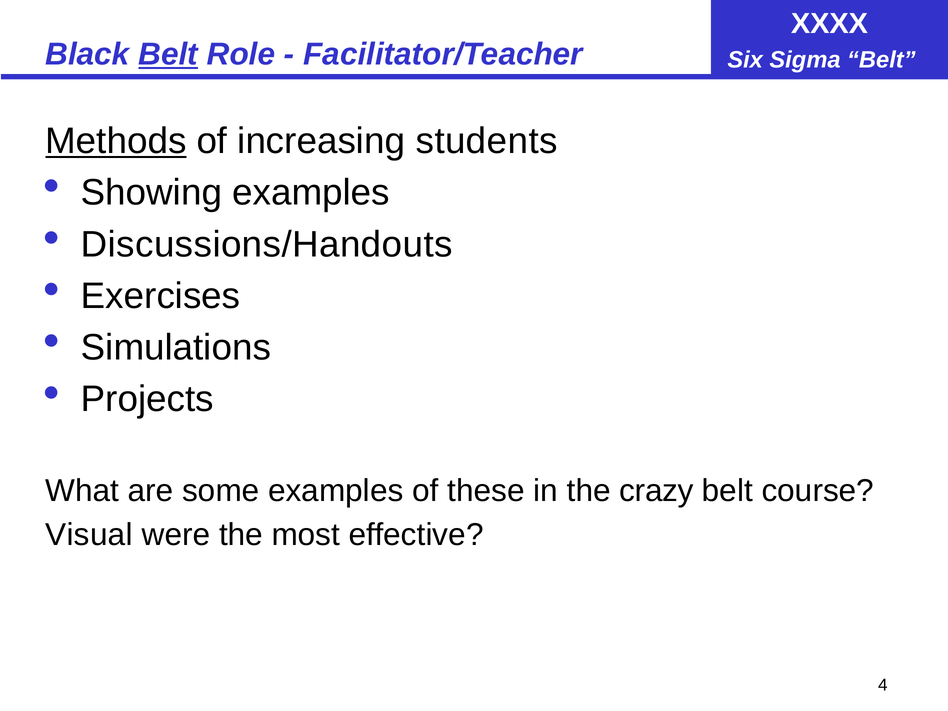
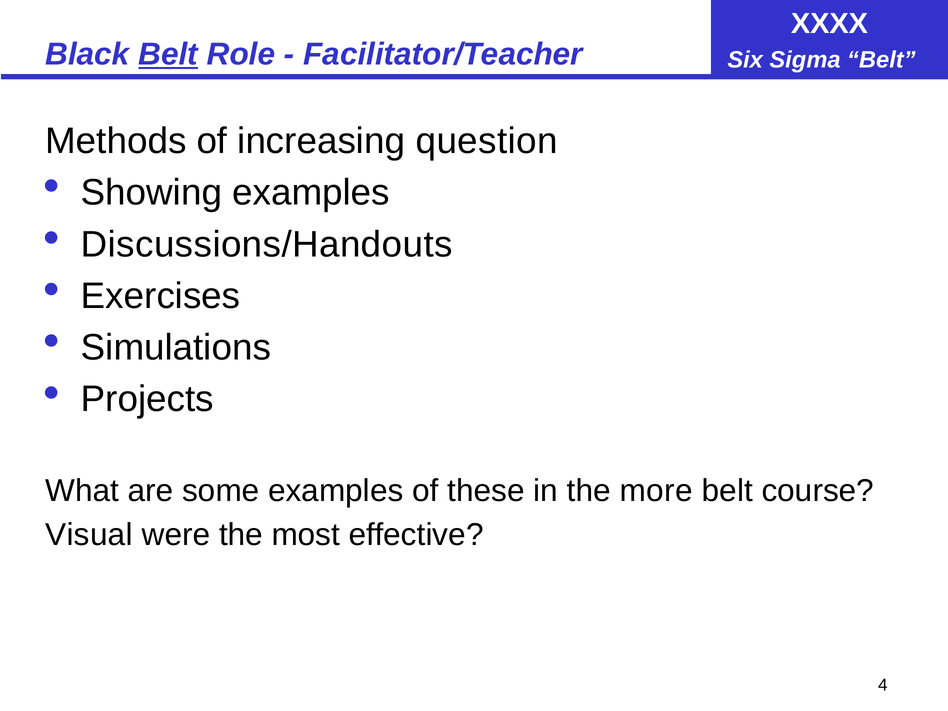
Methods underline: present -> none (116, 141)
students: students -> question (487, 141)
crazy: crazy -> more (656, 491)
